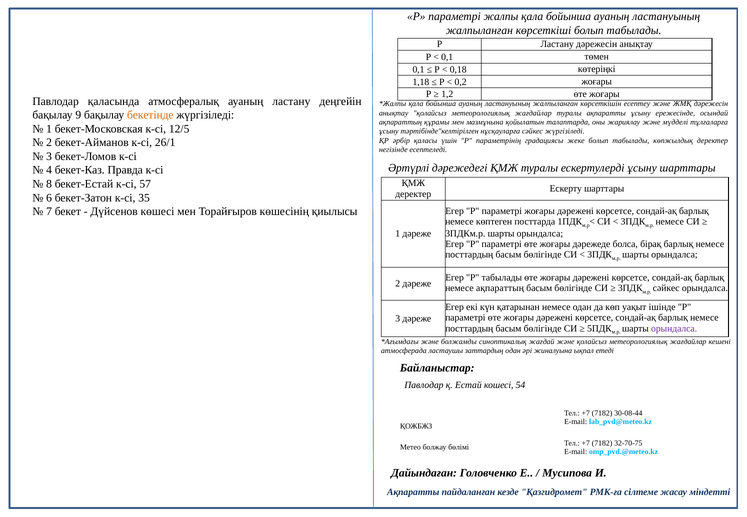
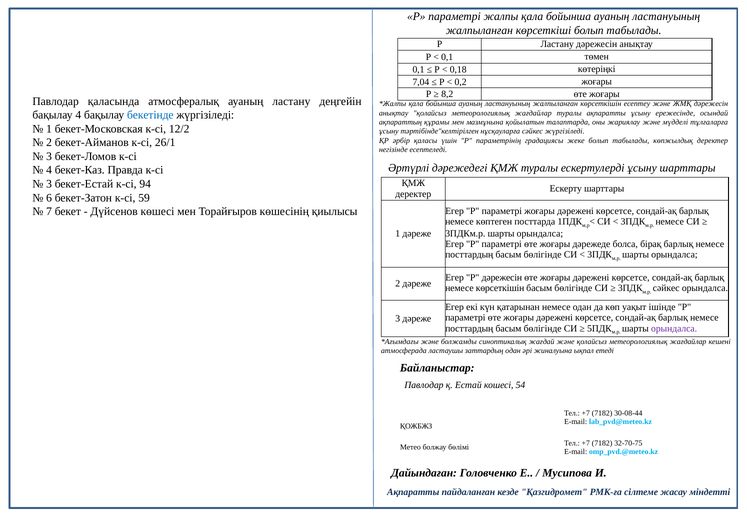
1,18: 1,18 -> 7,04 (421, 82)
1,2: 1,2 -> 8,2 (447, 94)
бақылау 9: 9 -> 4 (78, 115)
бекетінде colour: orange -> blue (150, 115)
12/5: 12/5 -> 12/2 (179, 129)
8: 8 -> 3 (49, 184)
57: 57 -> 94 (145, 184)
35: 35 -> 59 (144, 198)
Р табылады: табылады -> дәрежесін (502, 278)
немесе ақпараттың: ақпараттың -> көрсеткішін (500, 288)
